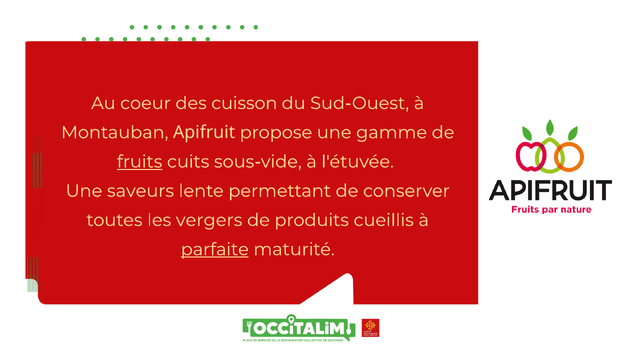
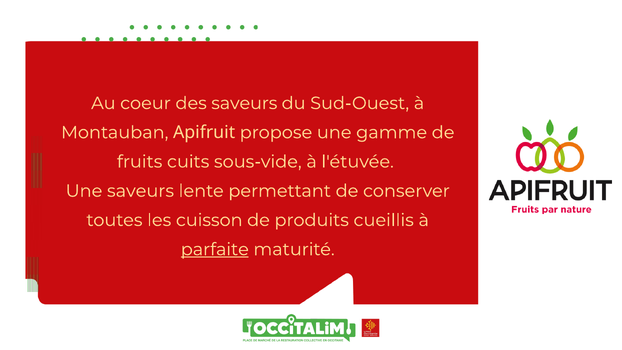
des cuisson: cuisson -> saveurs (244, 103)
fruits underline: present -> none (140, 162)
vergers: vergers -> cuisson (209, 220)
